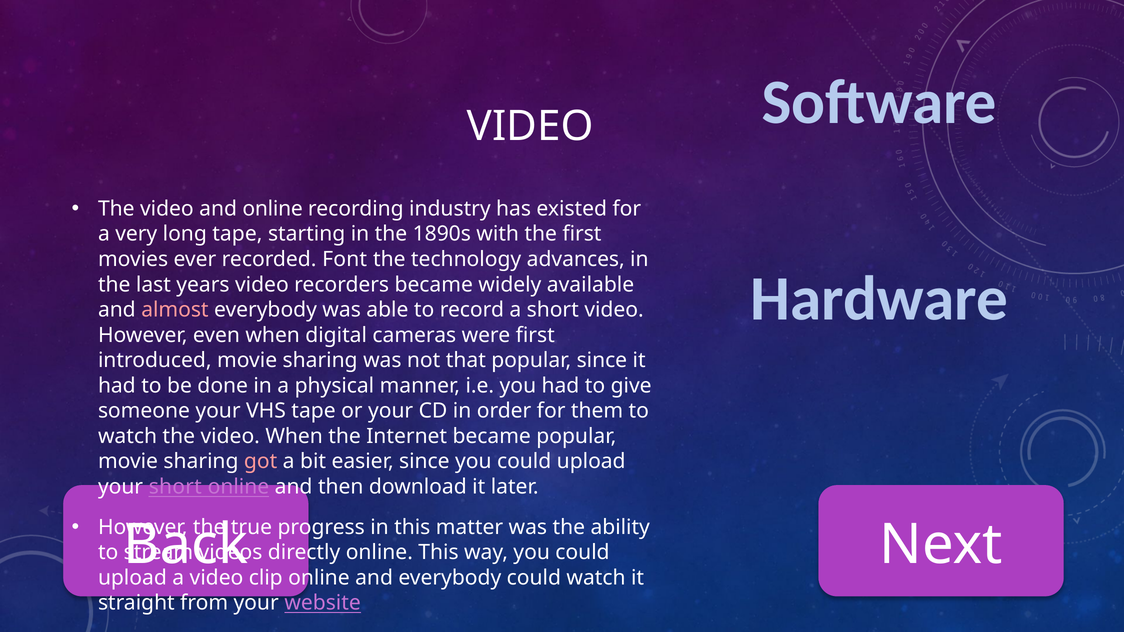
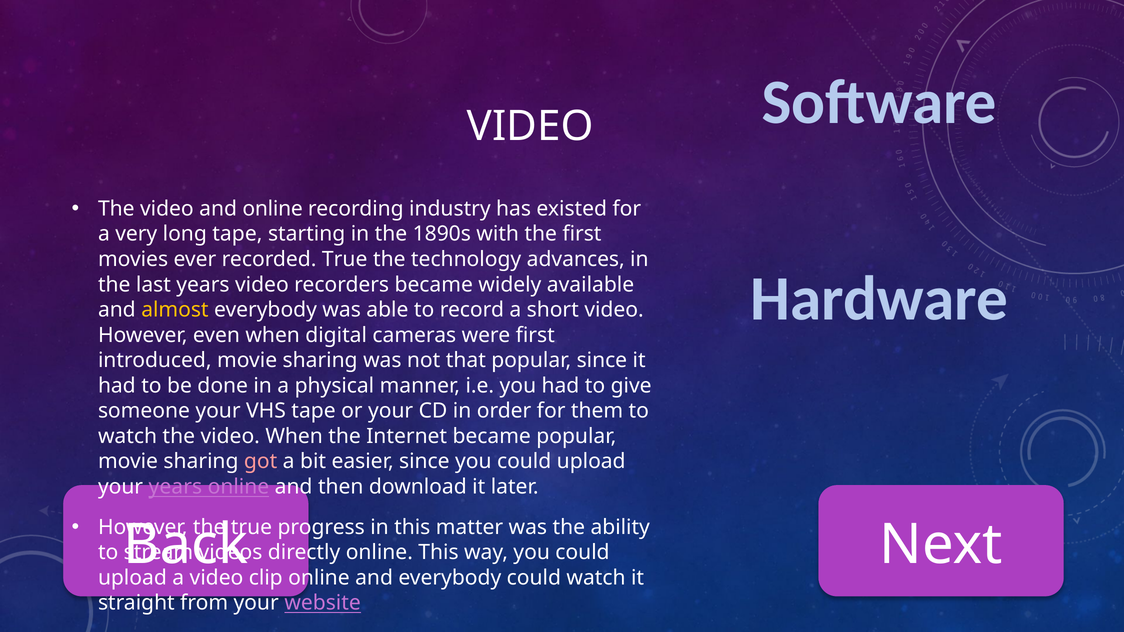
recorded Font: Font -> True (345, 259)
almost colour: pink -> yellow (175, 310)
your short: short -> years (175, 487)
